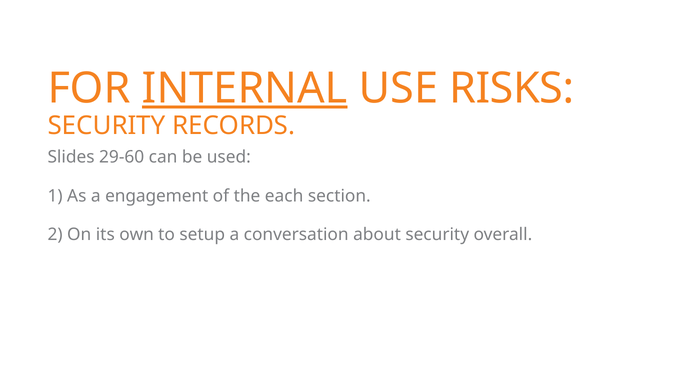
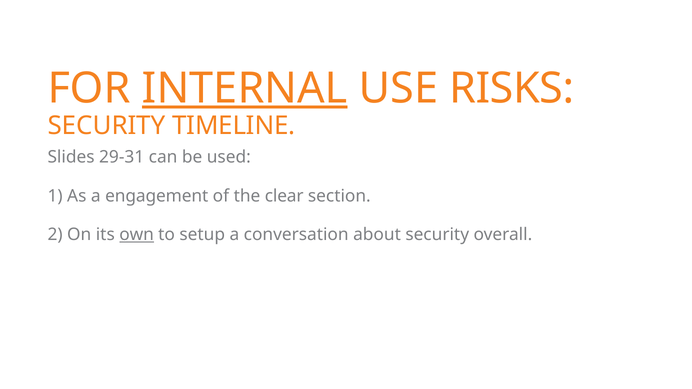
RECORDS: RECORDS -> TIMELINE (234, 126)
29-60: 29-60 -> 29-31 (122, 157)
each: each -> clear (284, 196)
own underline: none -> present (137, 235)
